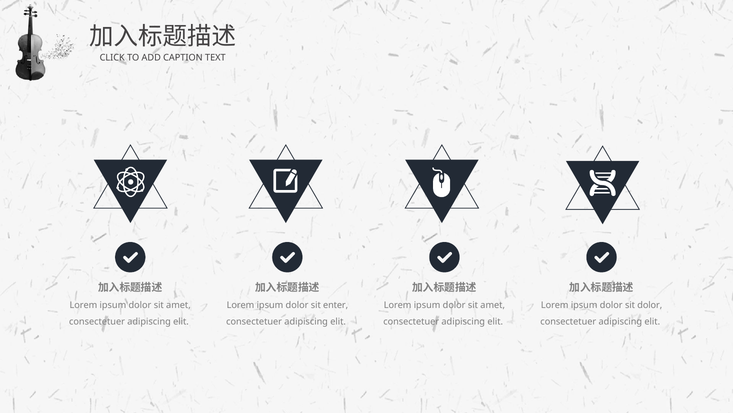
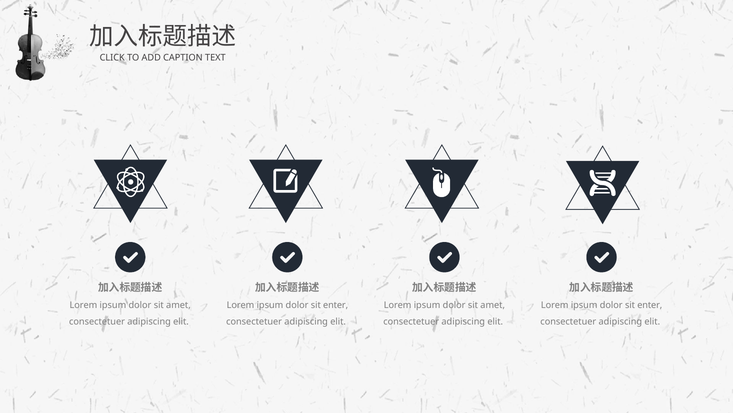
dolor: dolor -> enter (650, 305)
